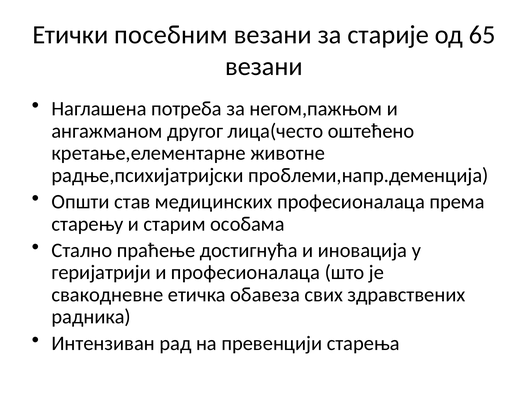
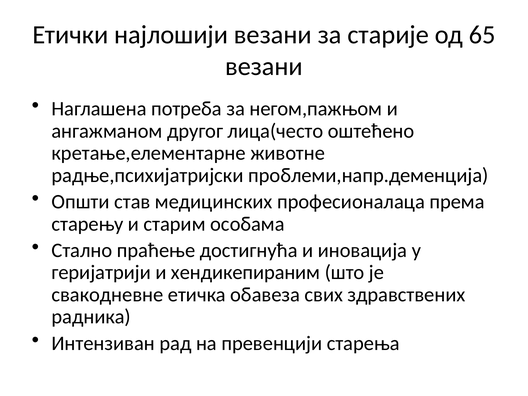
посебним: посебним -> најлошији (171, 35)
и професионалаца: професионалаца -> хендикепираним (246, 273)
